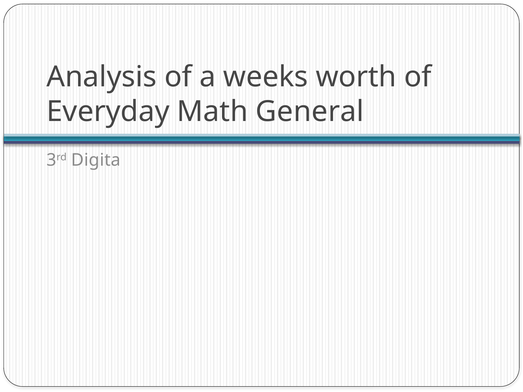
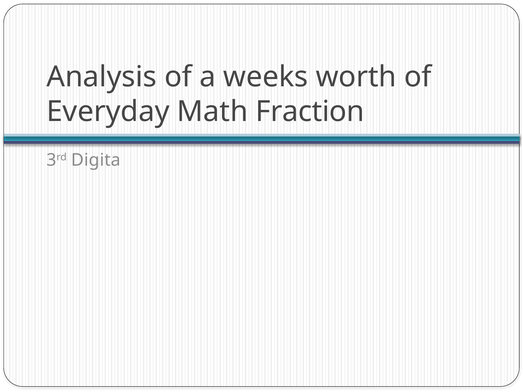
General: General -> Fraction (310, 112)
